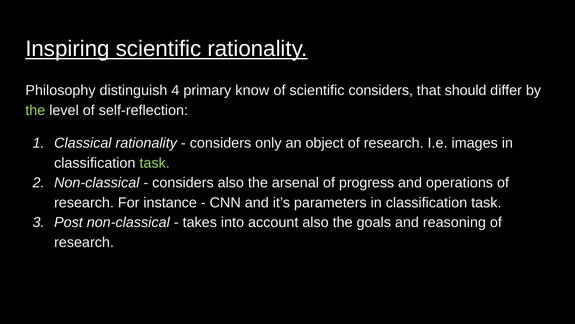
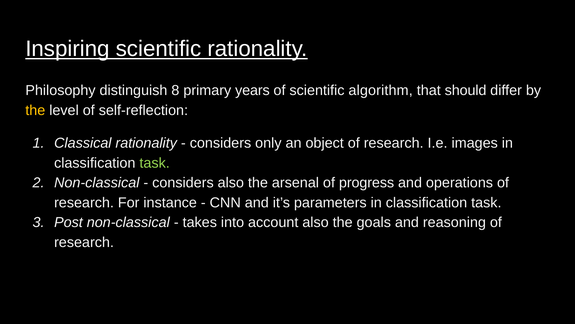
4: 4 -> 8 (175, 90)
know: know -> years (252, 90)
scientific considers: considers -> algorithm (381, 90)
the colour: light green -> yellow (35, 110)
